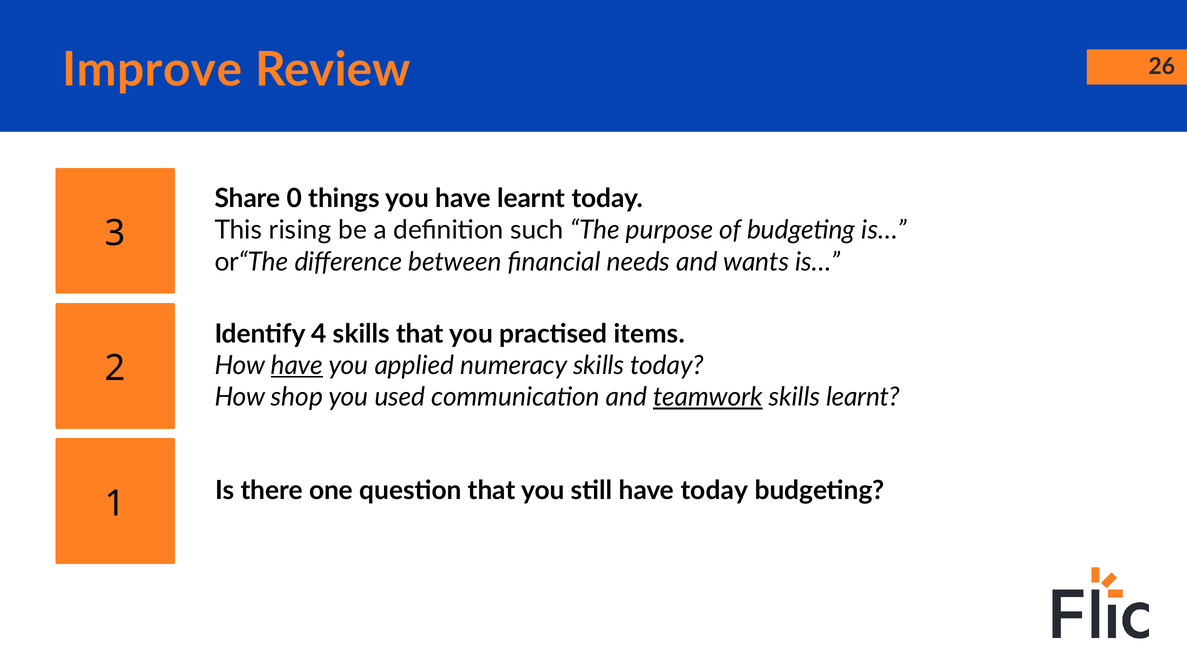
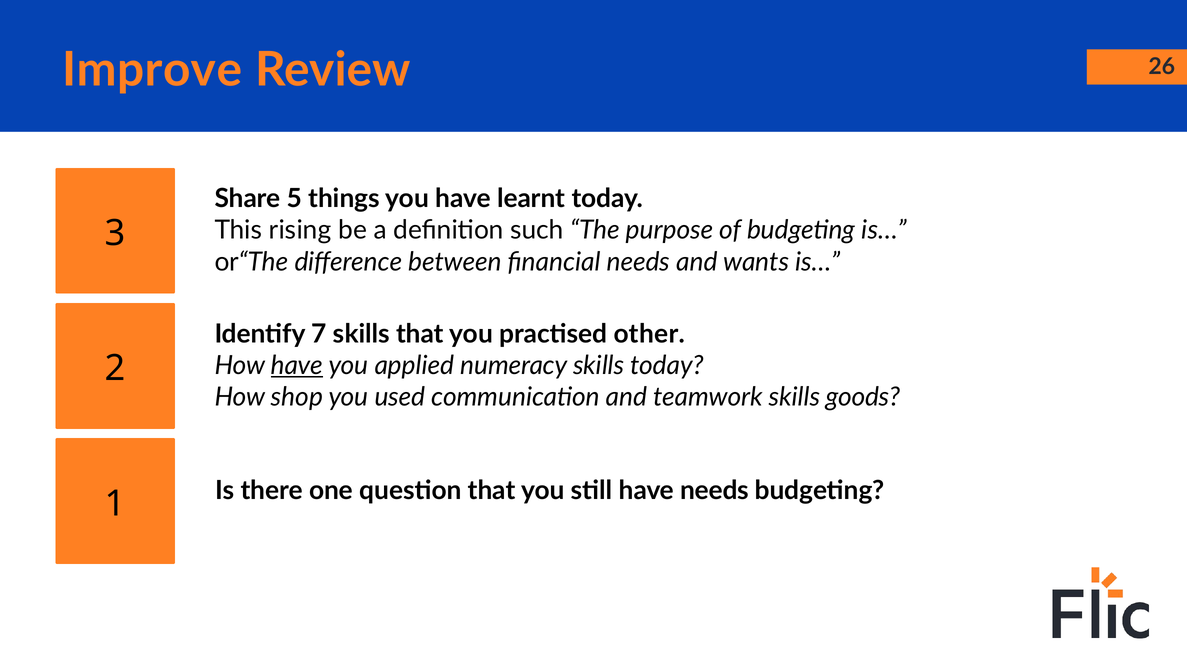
0: 0 -> 5 (294, 199)
4: 4 -> 7 (319, 334)
items: items -> other (649, 334)
teamwork underline: present -> none (708, 397)
skills learnt: learnt -> goods (863, 397)
have today: today -> needs (715, 490)
